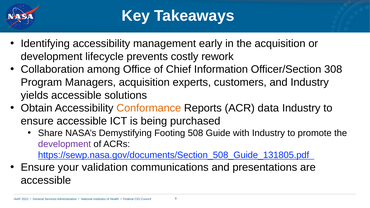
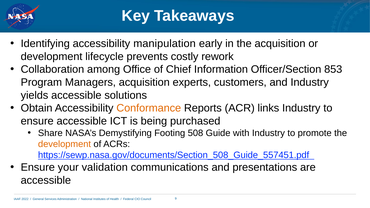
management: management -> manipulation (165, 44)
308: 308 -> 853 (333, 69)
data: data -> links (268, 108)
development colour: purple -> orange (65, 144)
https://sewp.nasa.gov/documents/Section_508_Guide_131805.pdf: https://sewp.nasa.gov/documents/Section_508_Guide_131805.pdf -> https://sewp.nasa.gov/documents/Section_508_Guide_557451.pdf (174, 155)
